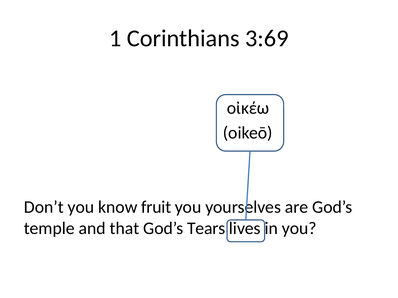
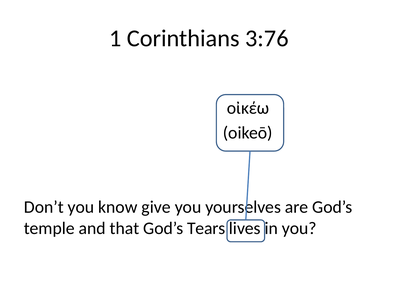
3:69: 3:69 -> 3:76 (267, 39)
fruit: fruit -> give (156, 207)
